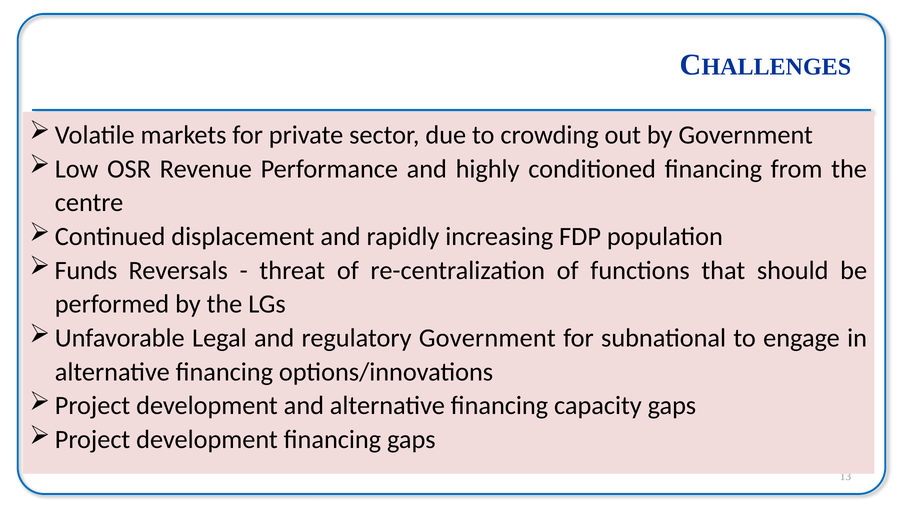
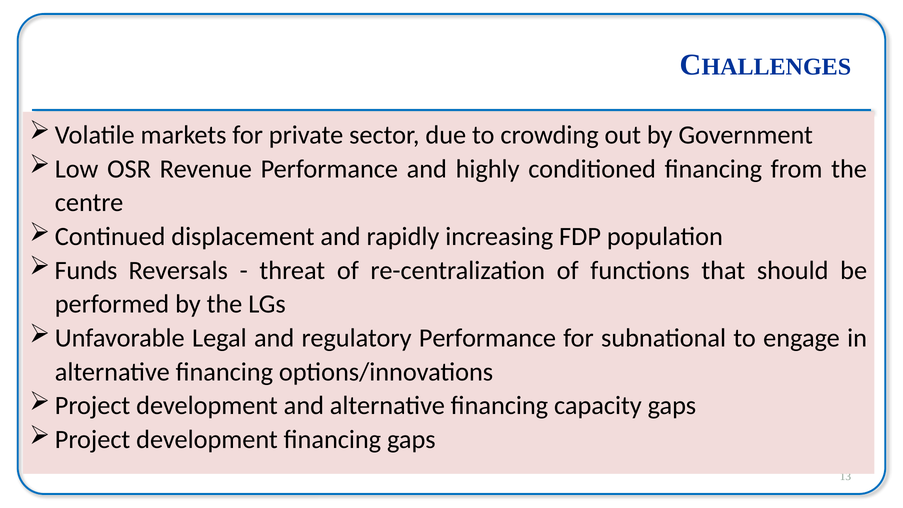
regulatory Government: Government -> Performance (487, 338)
